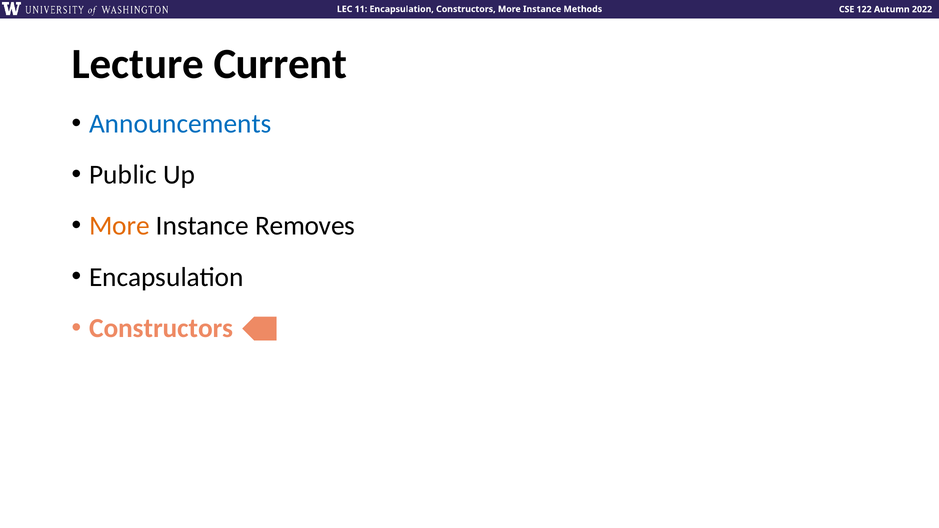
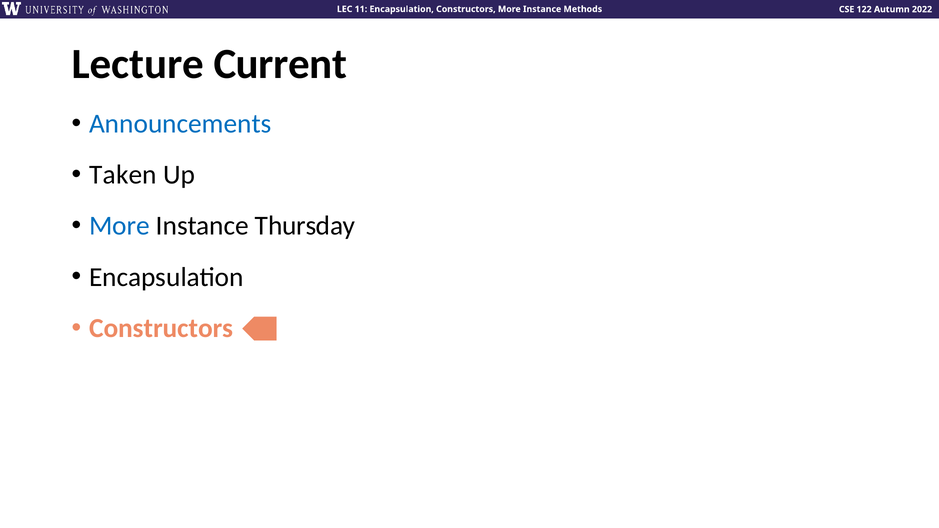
Public: Public -> Taken (123, 175)
More colour: orange -> blue (120, 226)
Removes: Removes -> Thursday (305, 226)
